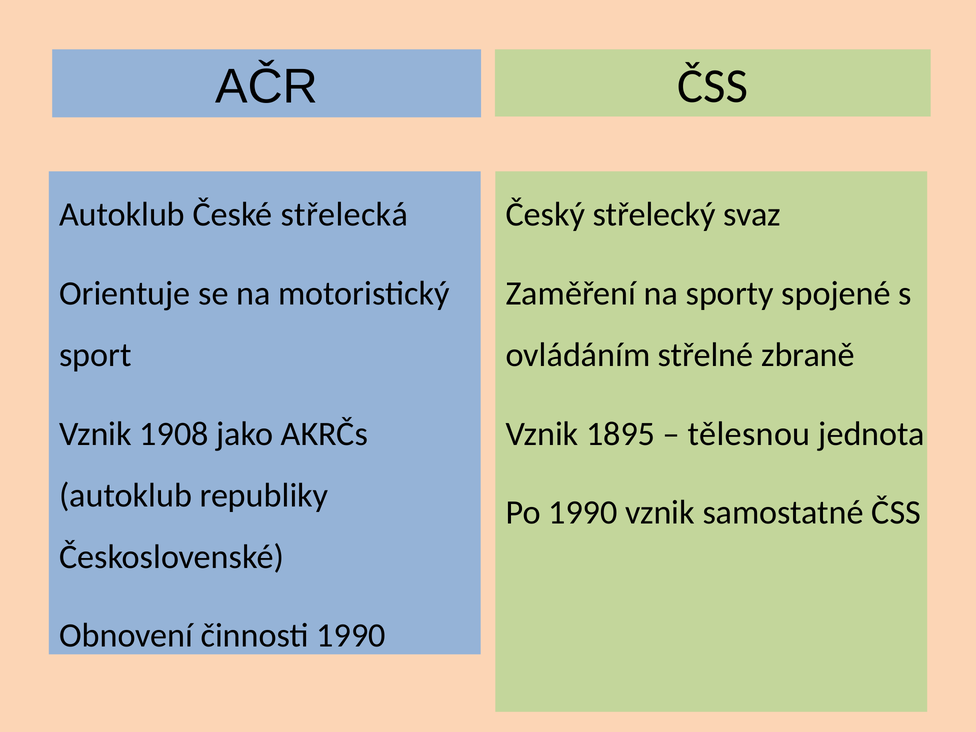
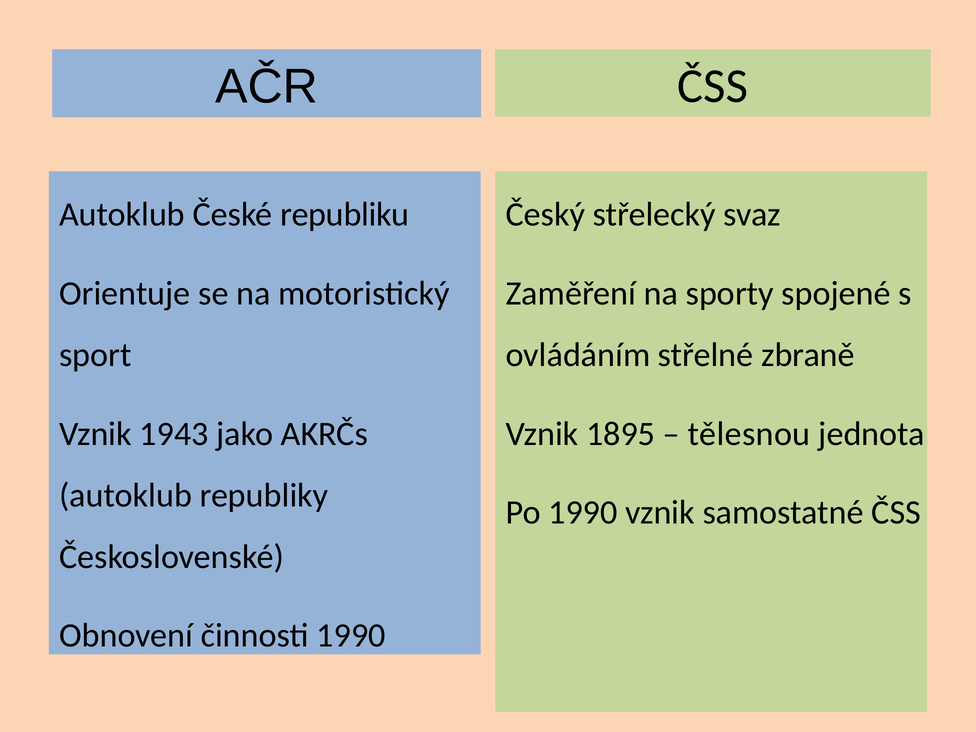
střelecká: střelecká -> republiku (345, 215)
1908: 1908 -> 1943 (174, 434)
